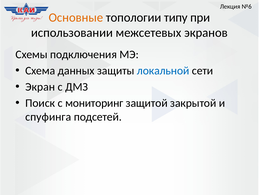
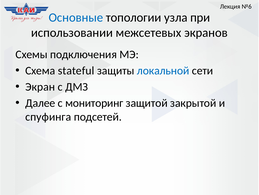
Основные colour: orange -> blue (76, 18)
типу: типу -> узла (176, 18)
данных: данных -> stateful (76, 70)
Поиск: Поиск -> Далее (40, 103)
